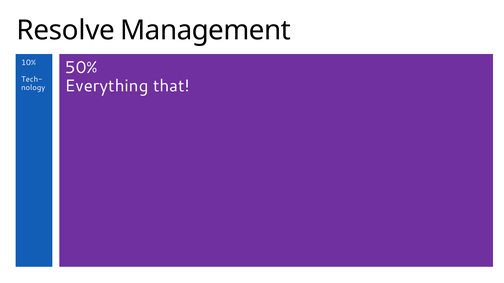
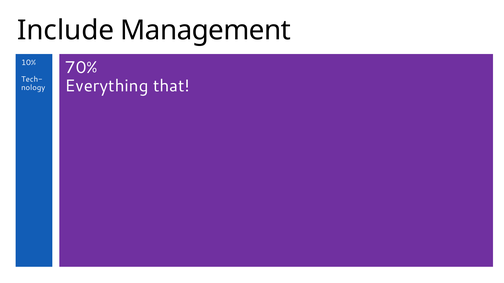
Resolve: Resolve -> Include (66, 31)
50%: 50% -> 70% (81, 68)
